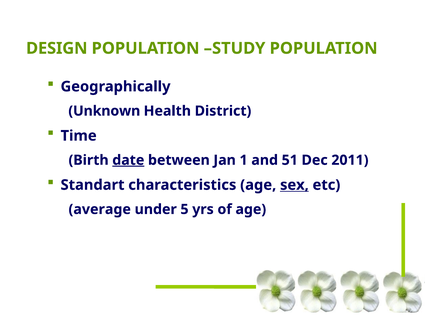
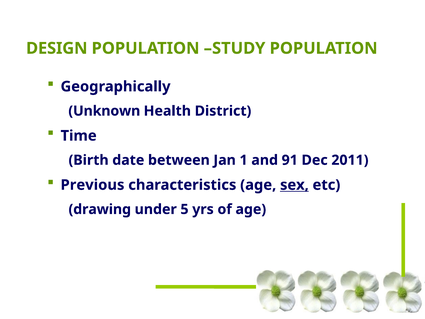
date underline: present -> none (128, 160)
51: 51 -> 91 (290, 160)
Standart: Standart -> Previous (92, 185)
average: average -> drawing (100, 209)
